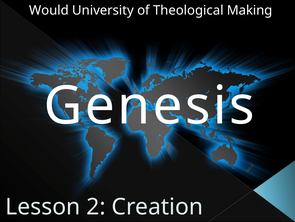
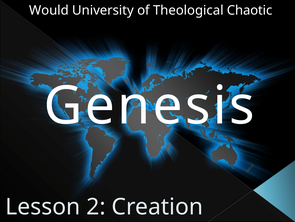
Making: Making -> Chaotic (250, 10)
